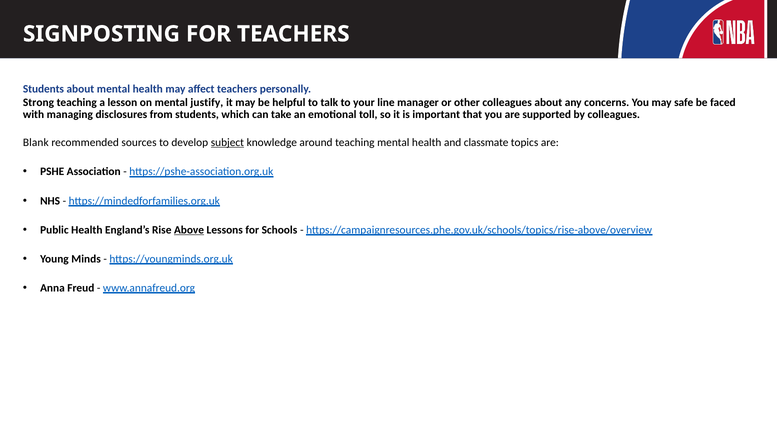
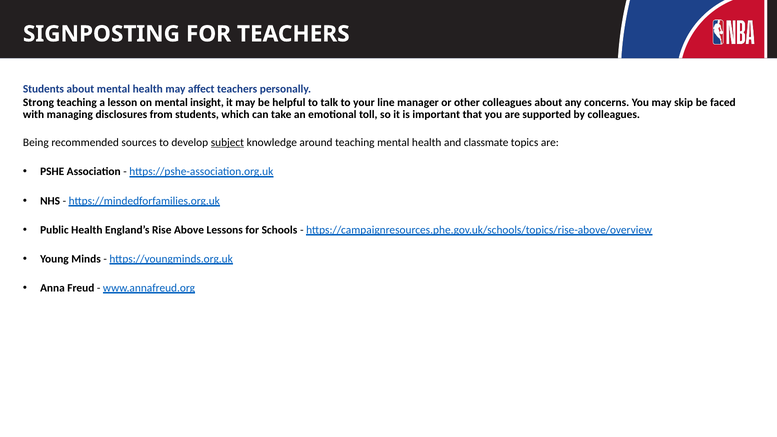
justify: justify -> insight (207, 103)
safe: safe -> skip (684, 103)
Blank: Blank -> Being (36, 142)
Above underline: present -> none (189, 230)
